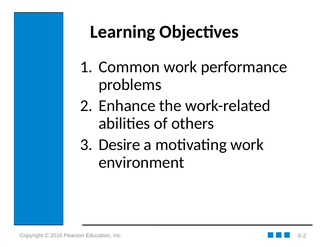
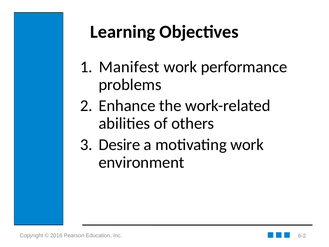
Common: Common -> Manifest (129, 67)
